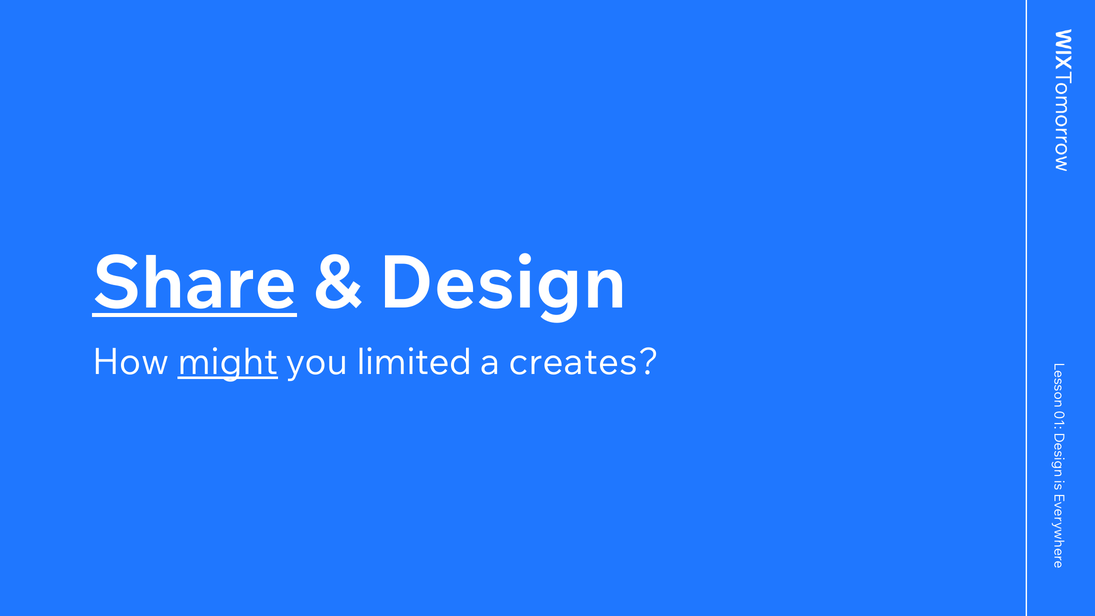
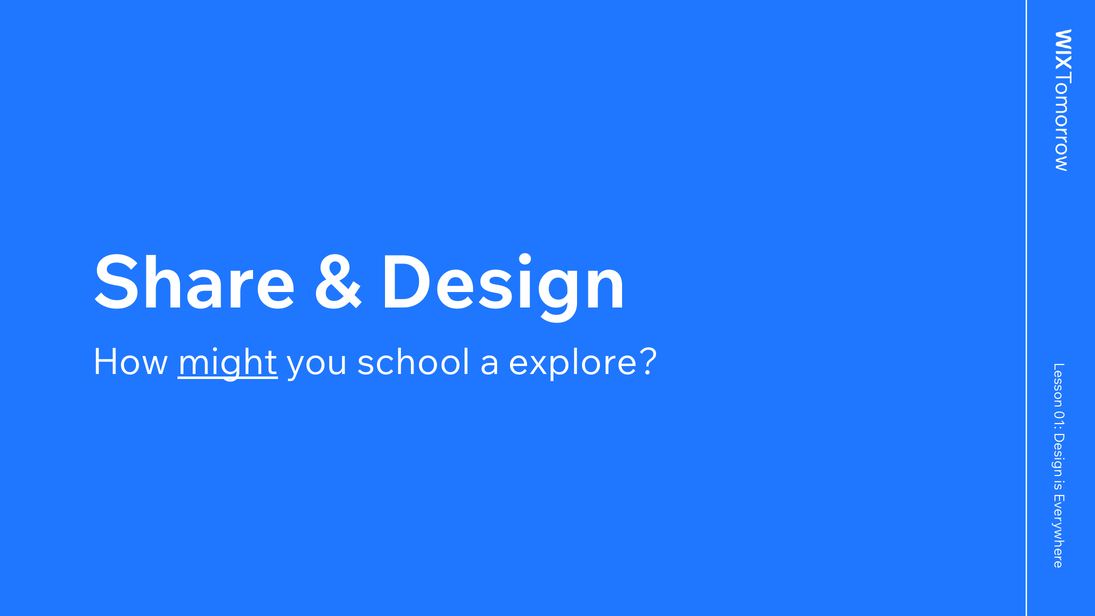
Share underline: present -> none (194, 284)
limited: limited -> school (414, 362)
creates: creates -> explore (584, 362)
